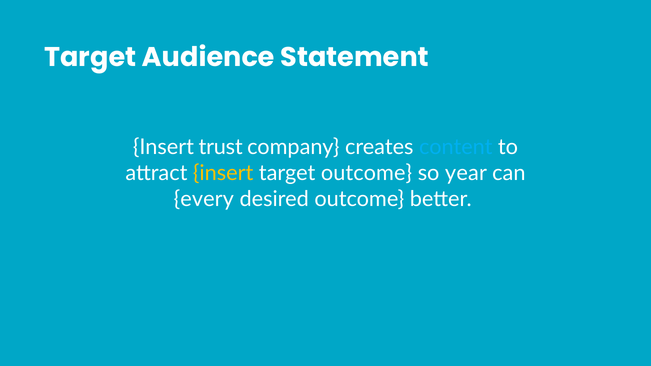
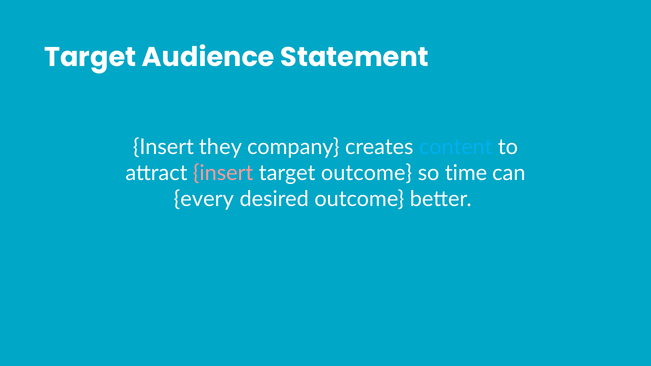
trust: trust -> they (220, 147)
insert colour: yellow -> pink (223, 173)
year: year -> time (466, 173)
